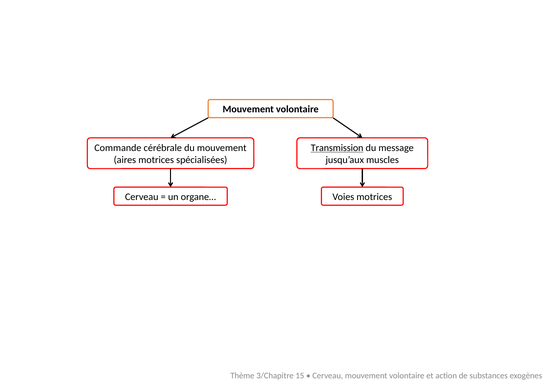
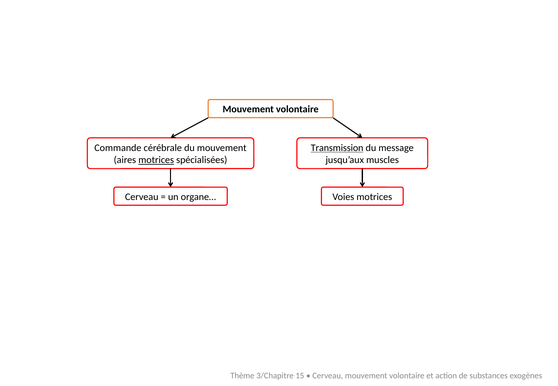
motrices underline: none -> present (156, 160)
